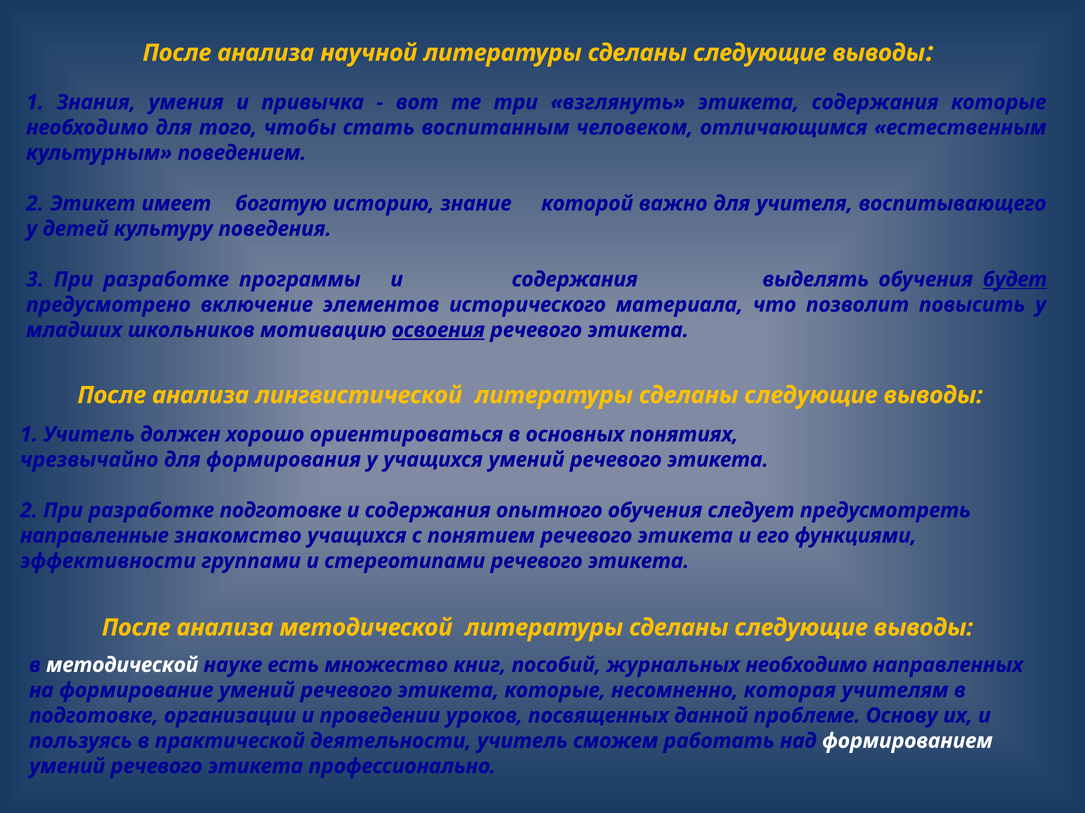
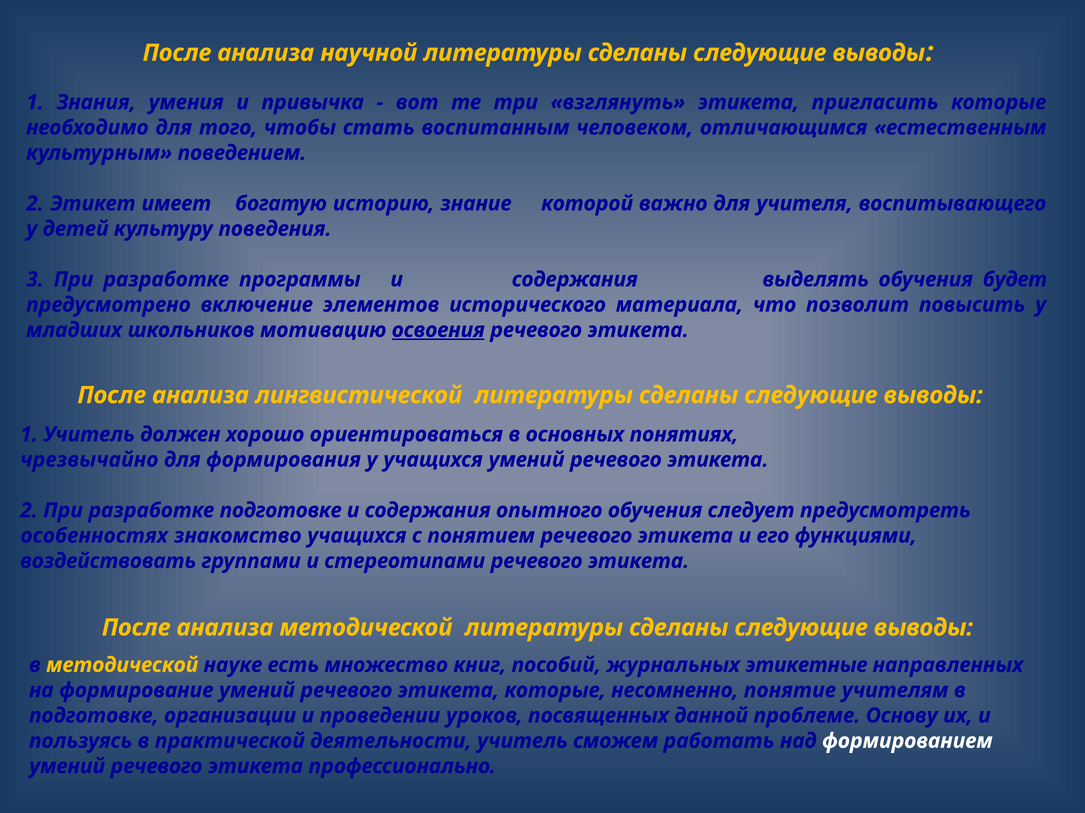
этикета содержания: содержания -> пригласить (875, 102)
будет underline: present -> none (1015, 280)
направленные: направленные -> особенностях (94, 536)
эффективности: эффективности -> воздействовать (108, 562)
методической colour: white -> yellow (122, 666)
журнальных необходимо: необходимо -> этикетные (806, 666)
которая: которая -> понятие (790, 691)
